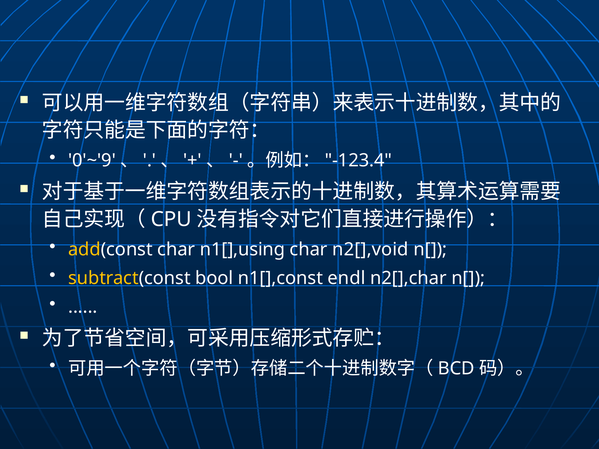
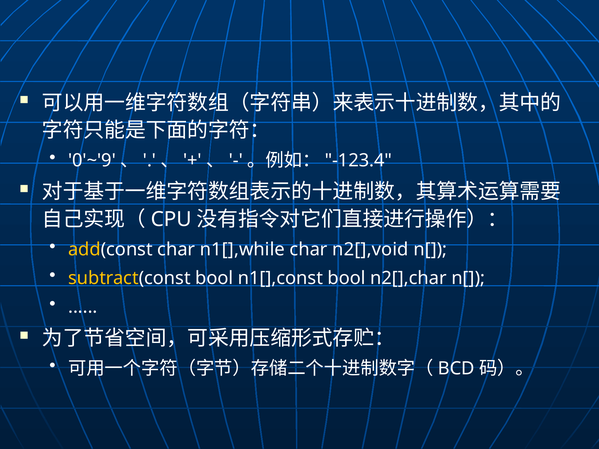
n1[],using: n1[],using -> n1[],while (242, 249)
n1[],const endl: endl -> bool (347, 278)
